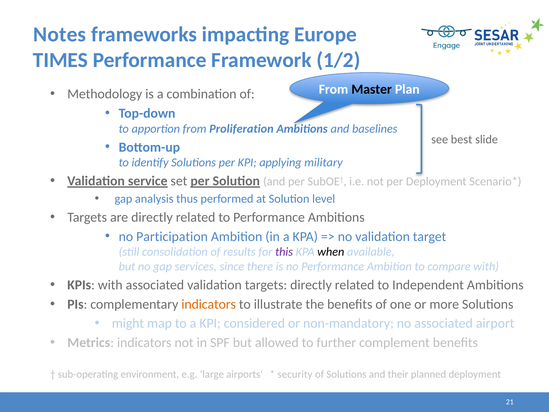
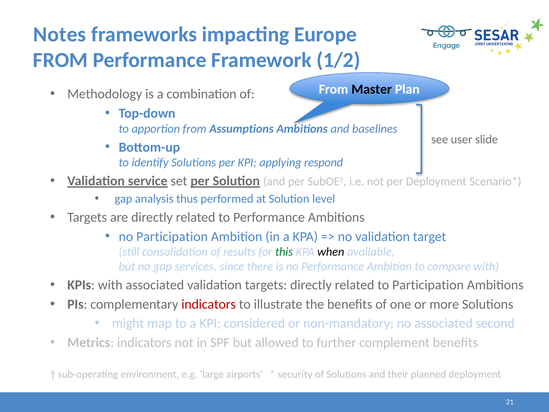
TIMES: TIMES -> FROM (60, 60)
Proliferation: Proliferation -> Assumptions (241, 129)
best: best -> user (462, 139)
military: military -> respond (324, 162)
this colour: purple -> green (284, 252)
to Independent: Independent -> Participation (428, 285)
indicators colour: orange -> red (209, 304)
airport: airport -> second (495, 323)
